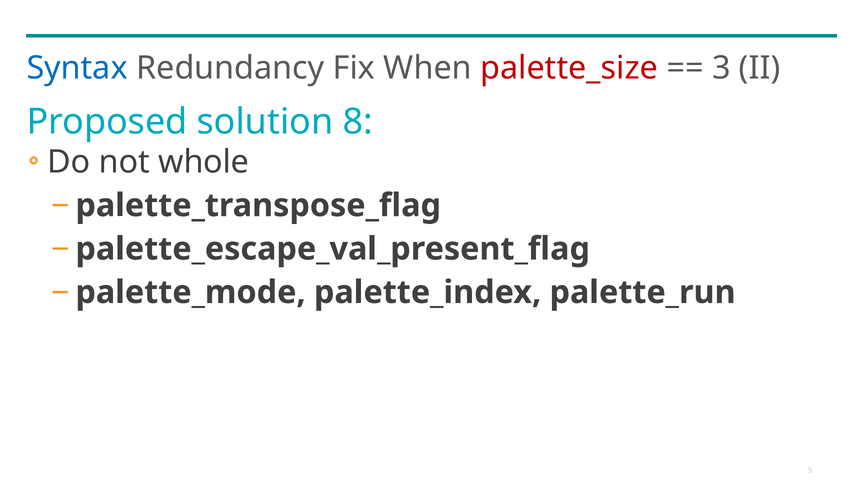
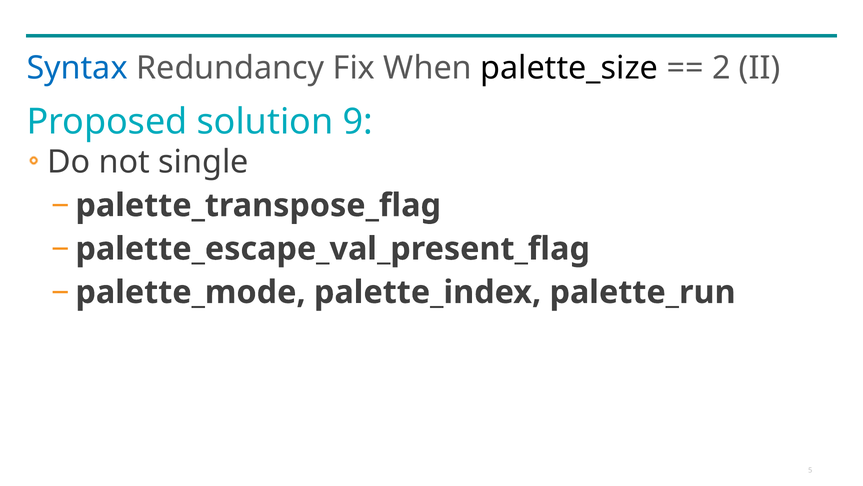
palette_size colour: red -> black (569, 68)
3: 3 -> 2 (721, 68)
8: 8 -> 9 (358, 122)
whole: whole -> single (203, 162)
